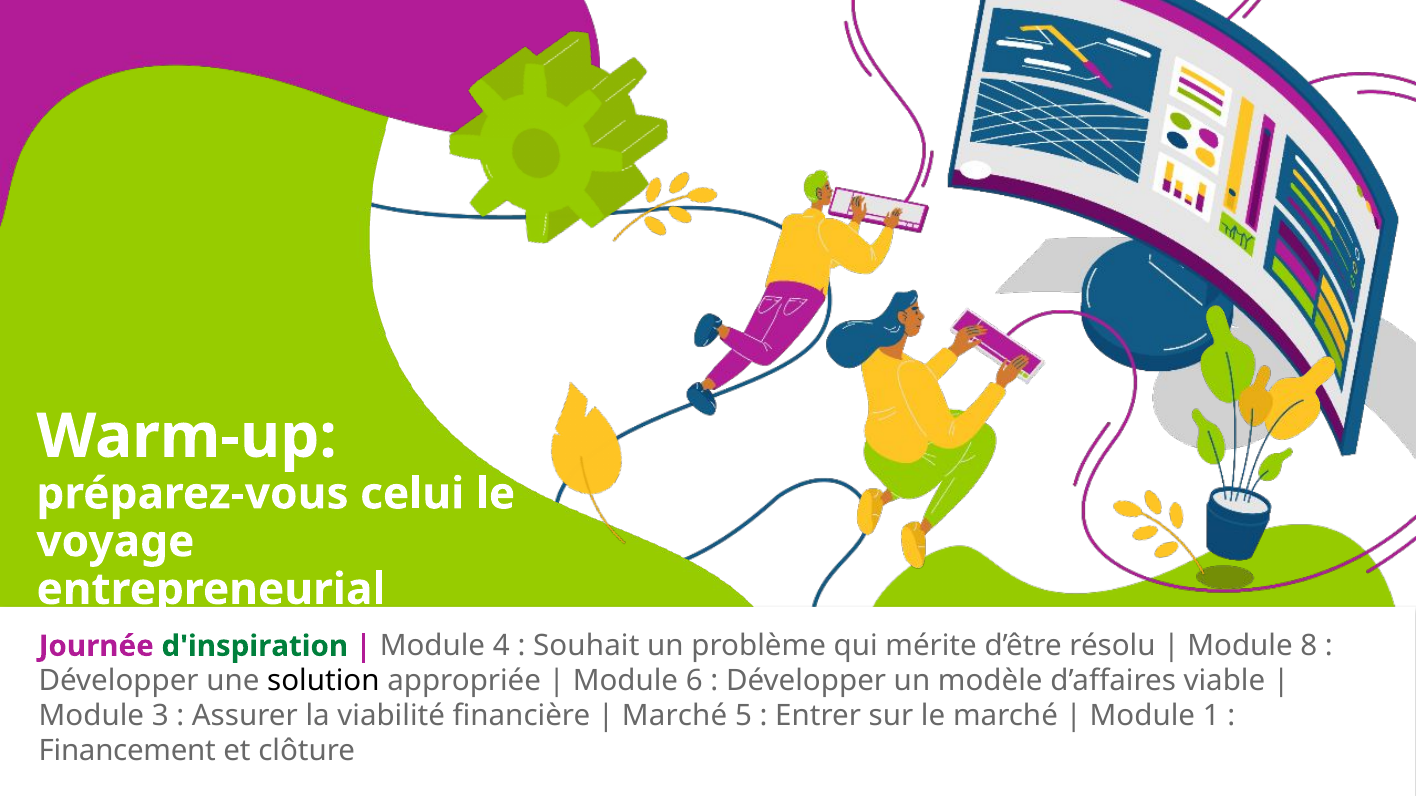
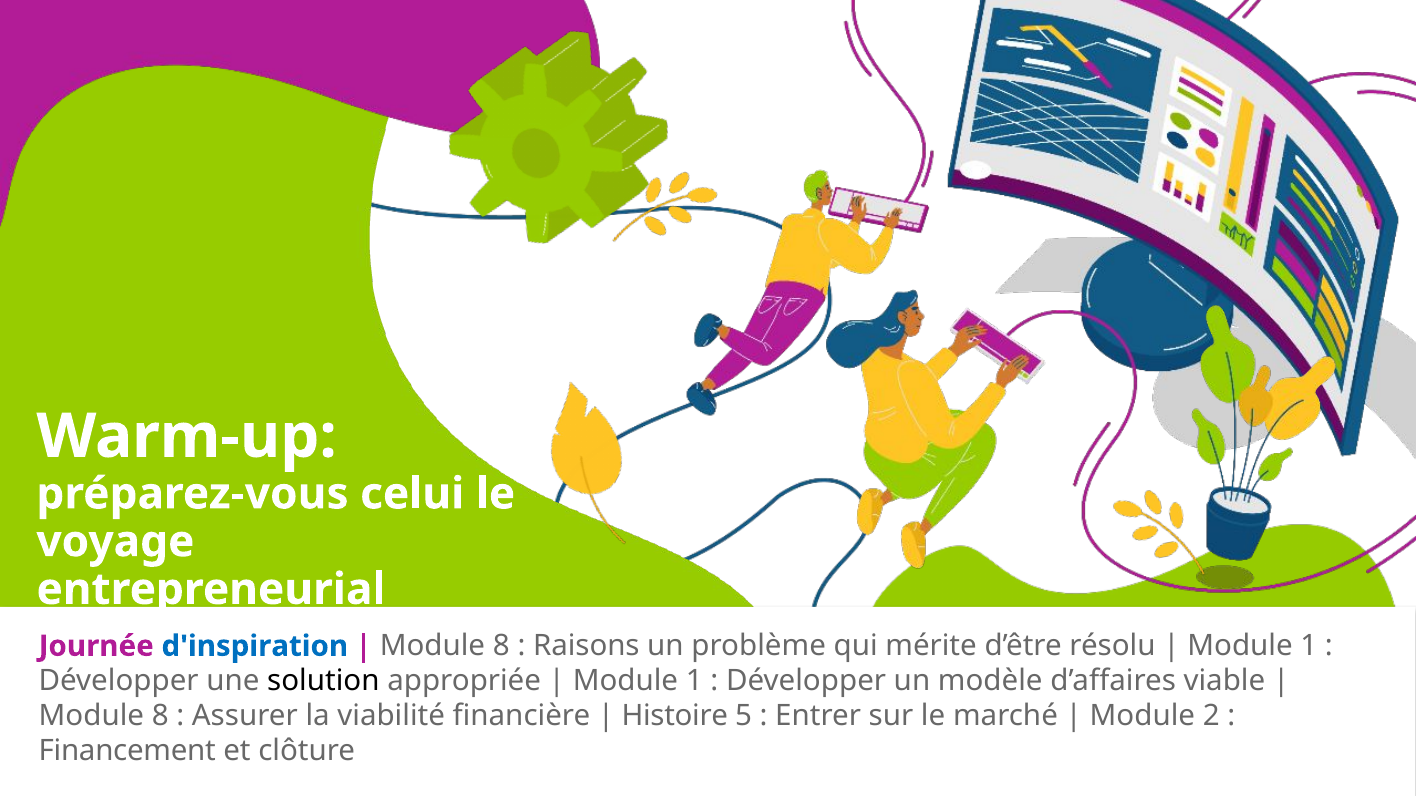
d'inspiration colour: green -> blue (255, 646)
4: 4 -> 8 (501, 646)
Souhait: Souhait -> Raisons (586, 646)
8: 8 -> 1 (1309, 646)
6: 6 -> 1 (694, 682)
3: 3 -> 8 (160, 717)
Marché: Marché -> Histoire (675, 717)
1: 1 -> 2 (1211, 717)
